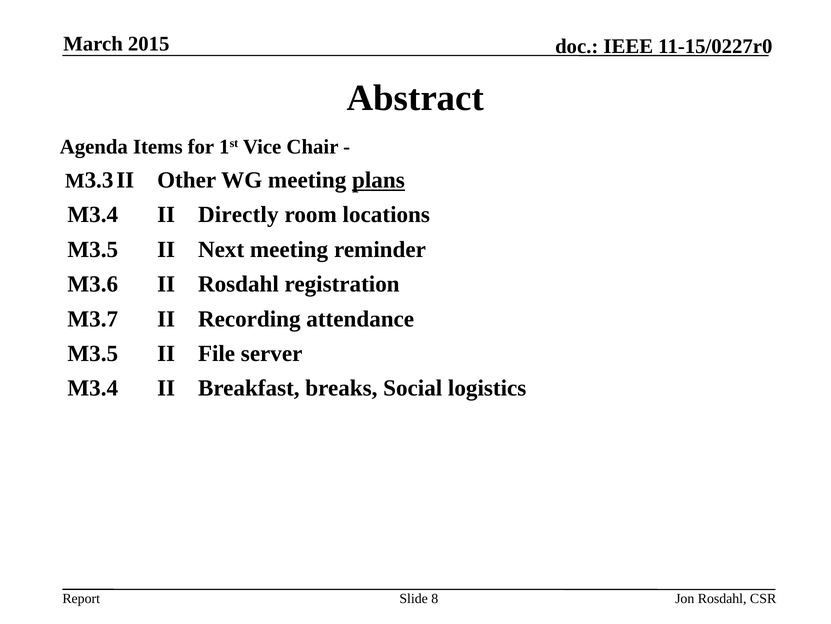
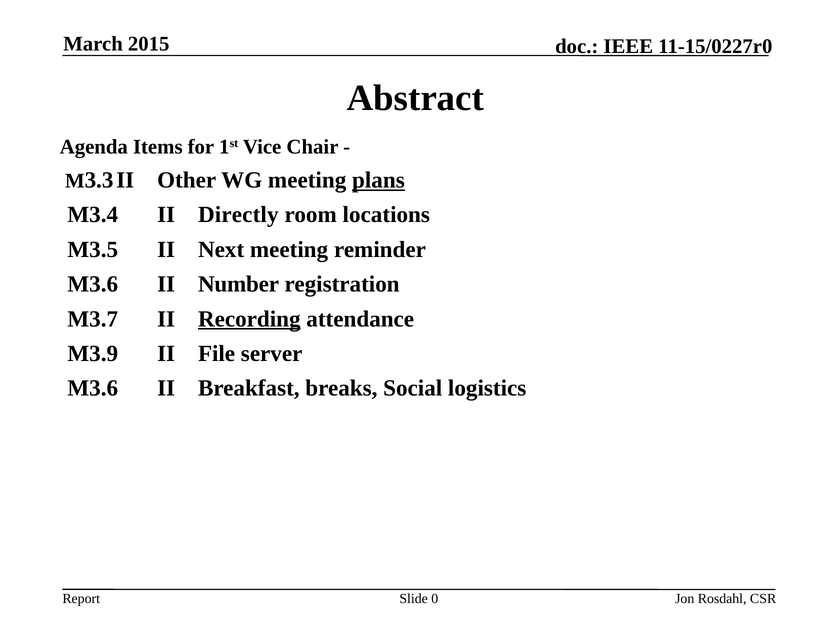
II Rosdahl: Rosdahl -> Number (238, 284)
Recording underline: none -> present (249, 318)
M3.5: M3.5 -> M3.9 (93, 353)
M3.4: M3.4 -> M3.6 (93, 388)
8: 8 -> 0 (435, 598)
